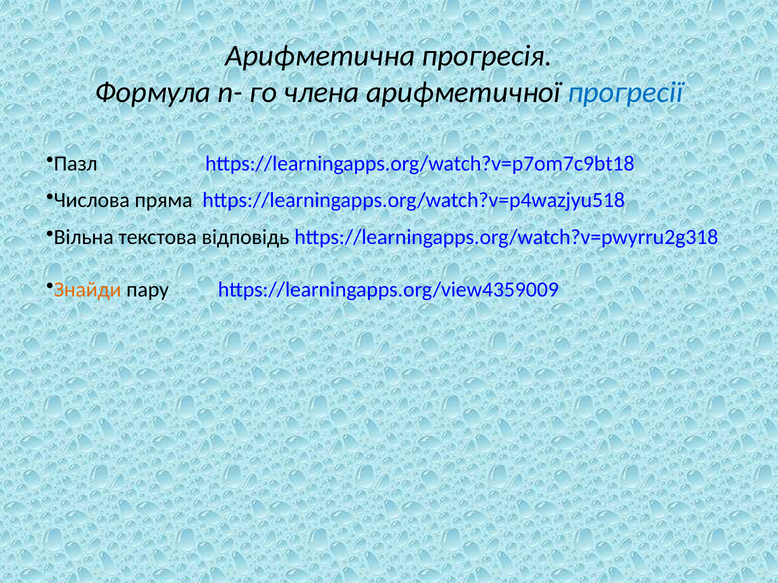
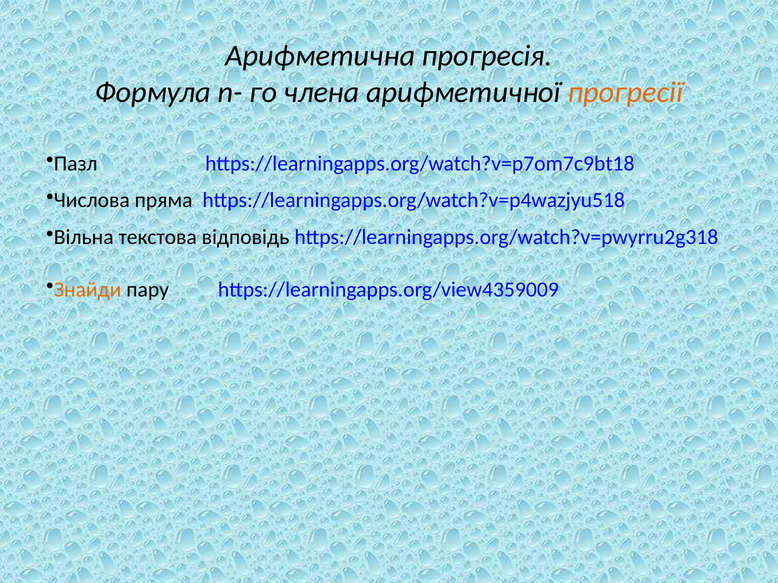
прогресії colour: blue -> orange (625, 92)
